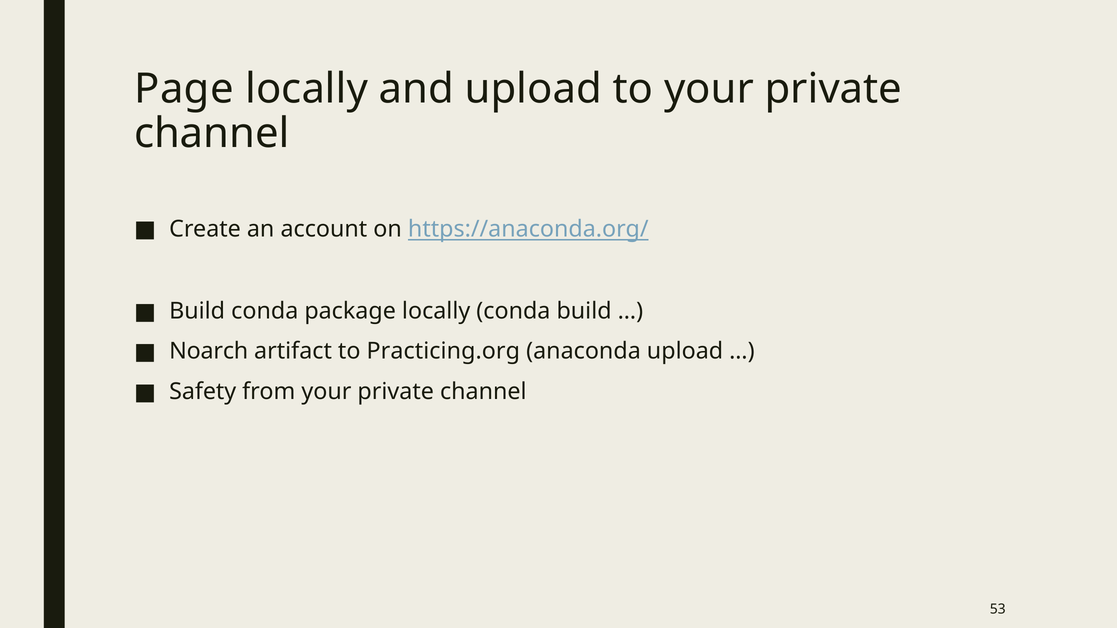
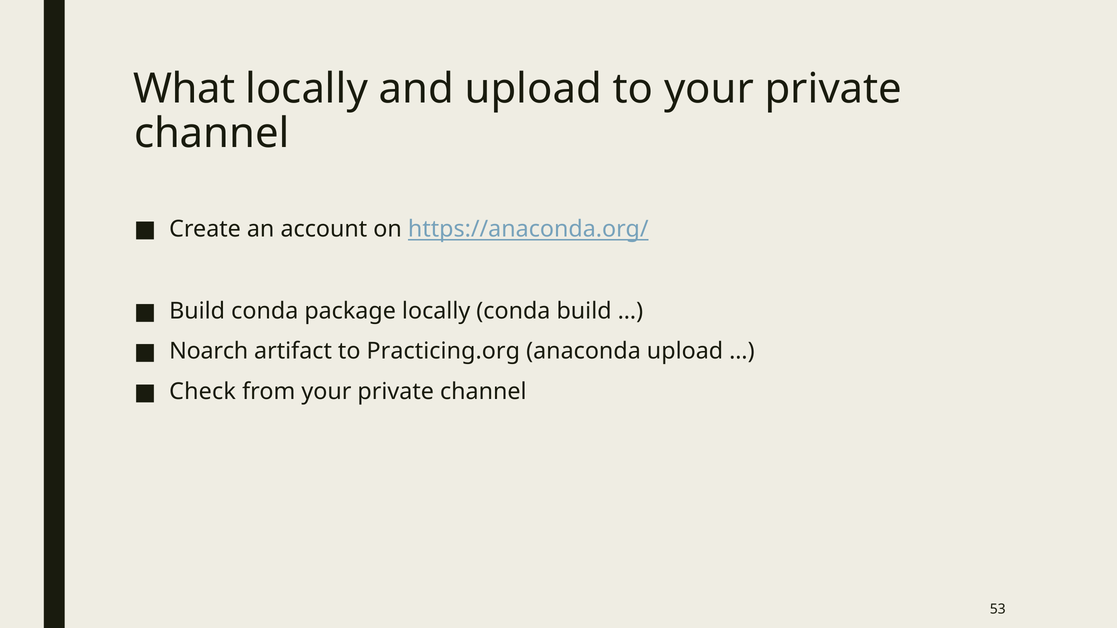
Page: Page -> What (184, 89)
Safety: Safety -> Check (203, 392)
